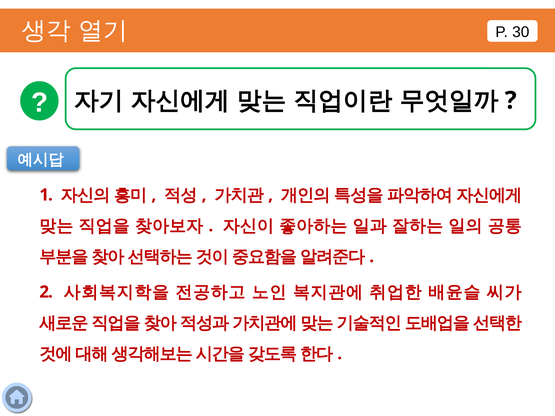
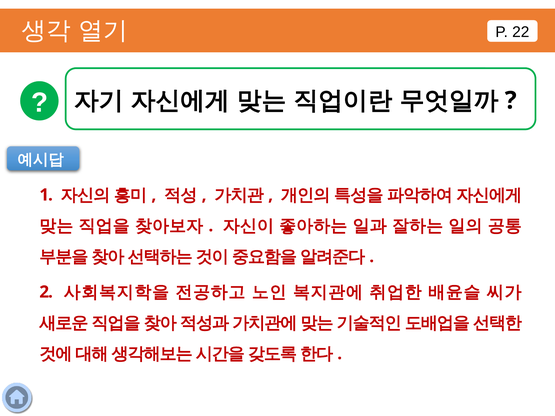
30: 30 -> 22 (521, 32)
